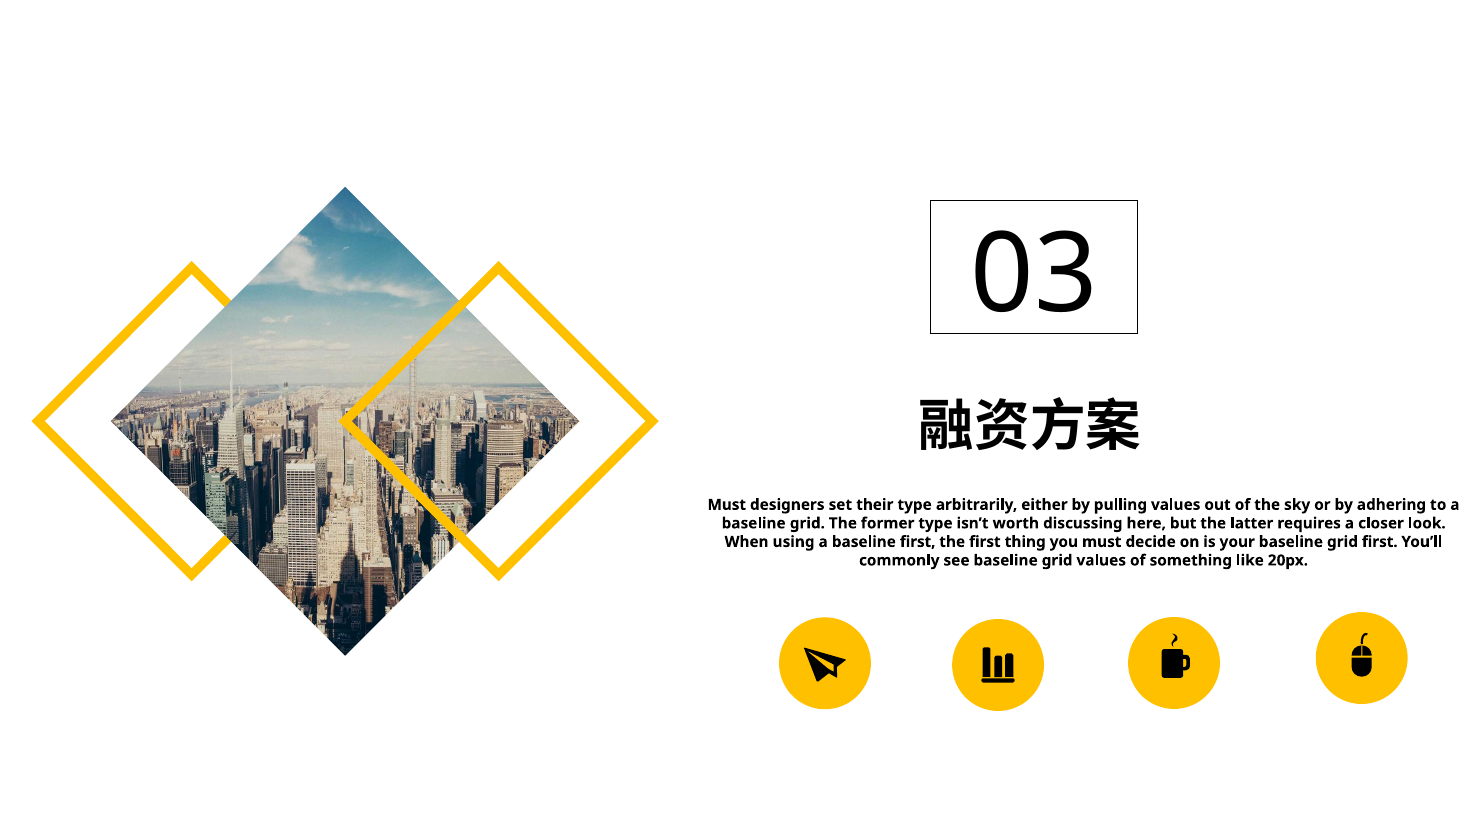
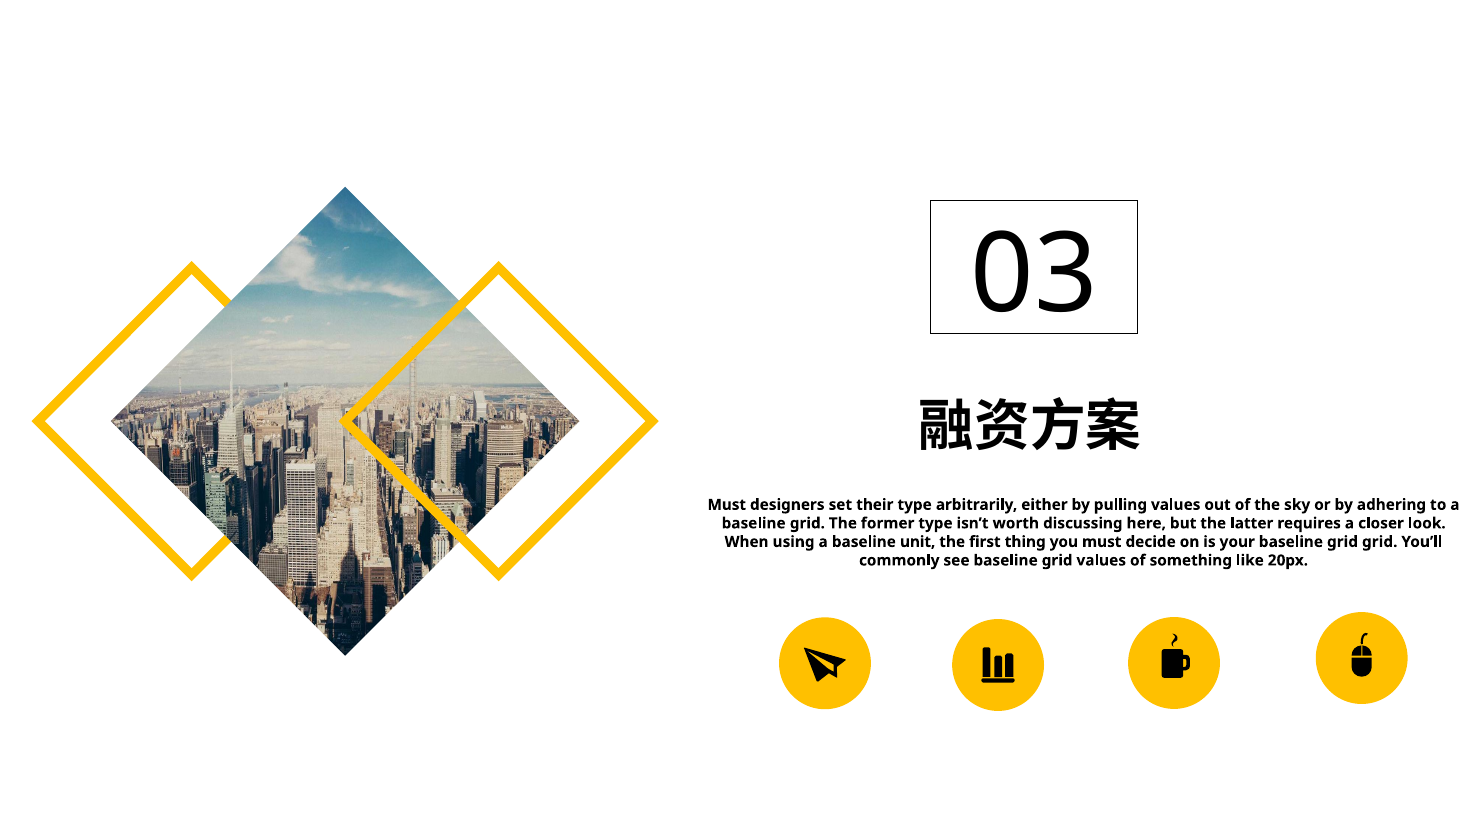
baseline first: first -> unit (918, 542)
grid first: first -> grid (1380, 542)
